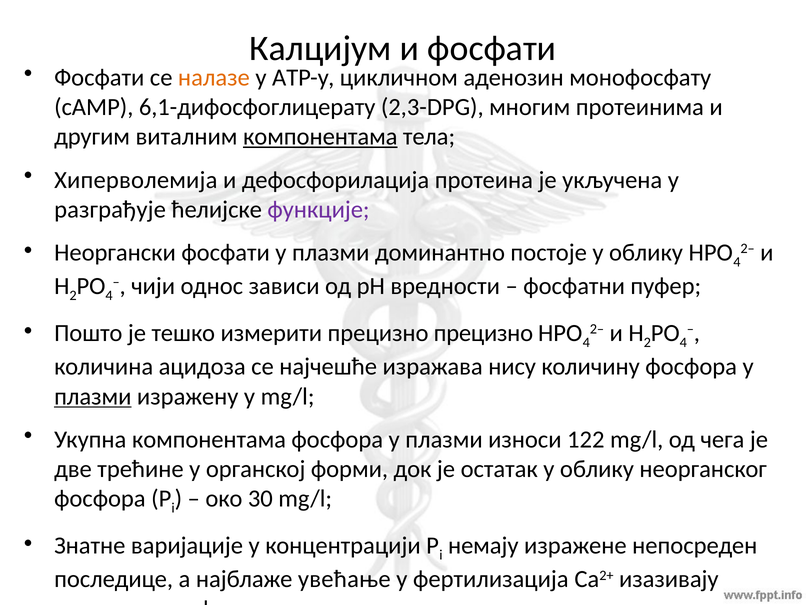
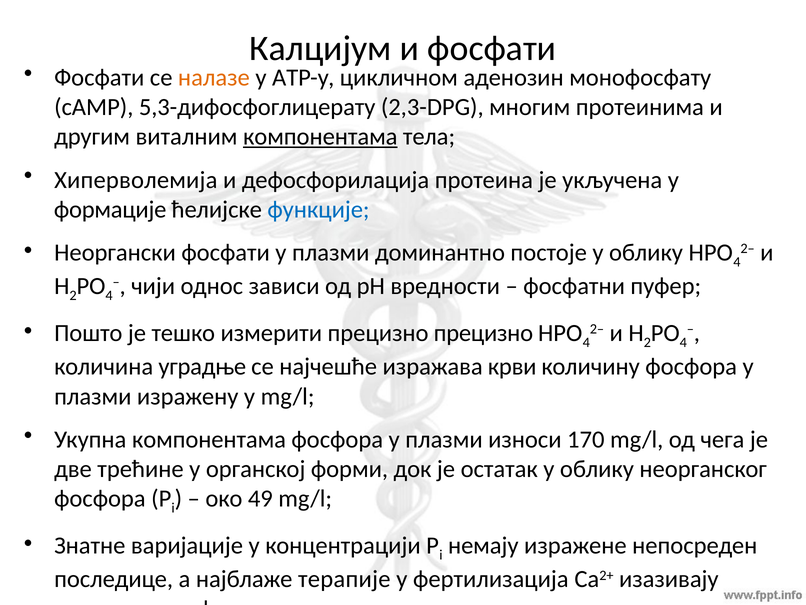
6,1-дифосфоглицерату: 6,1-дифосфоглицерату -> 5,3-дифосфоглицерату (257, 107)
разграђује: разграђује -> формације (110, 209)
функције colour: purple -> blue (318, 209)
ацидоза: ацидоза -> уградње (202, 367)
нису: нису -> крви (512, 367)
плазми underline: present -> none (93, 396)
122: 122 -> 170 (586, 439)
30: 30 -> 49 (260, 498)
увећање: увећање -> терапије (344, 579)
